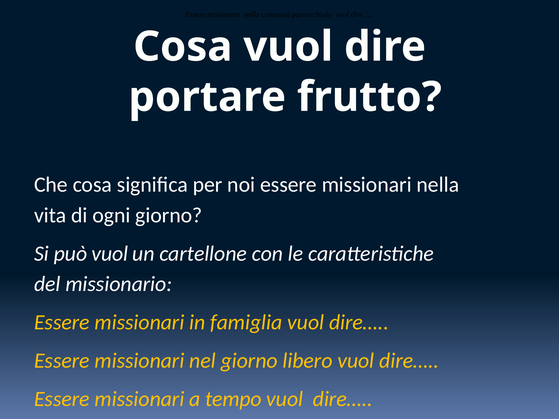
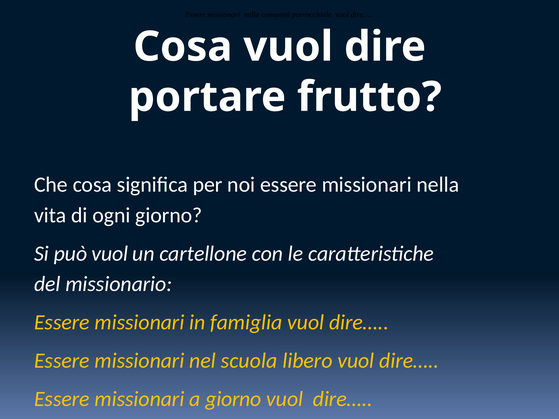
nel giorno: giorno -> scuola (249, 361)
a tempo: tempo -> giorno (233, 399)
